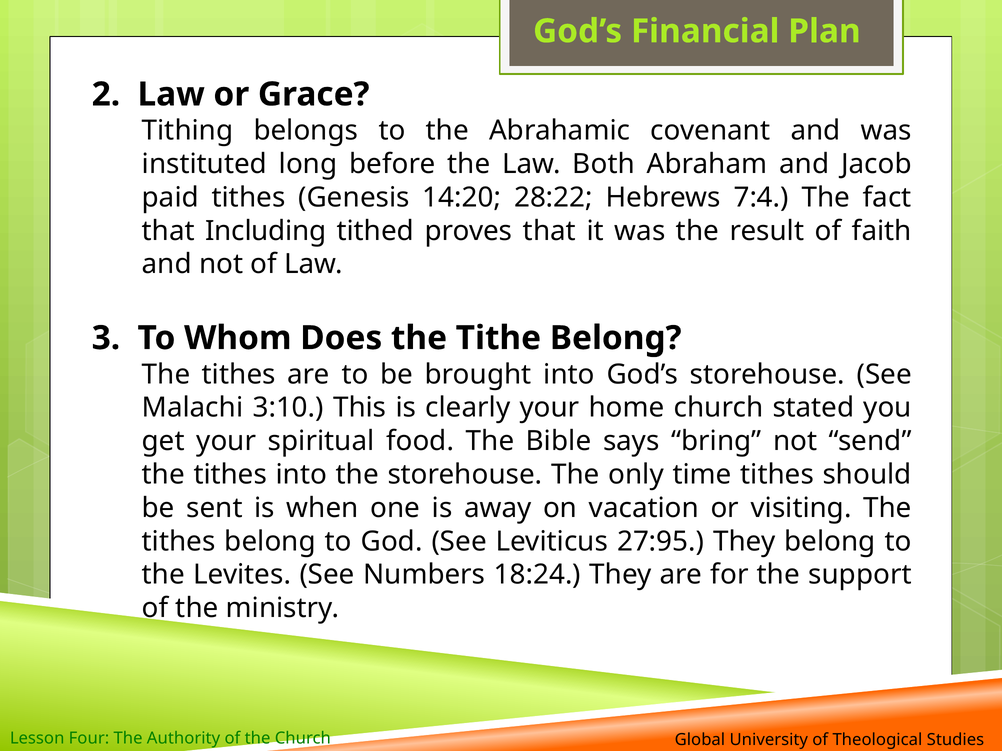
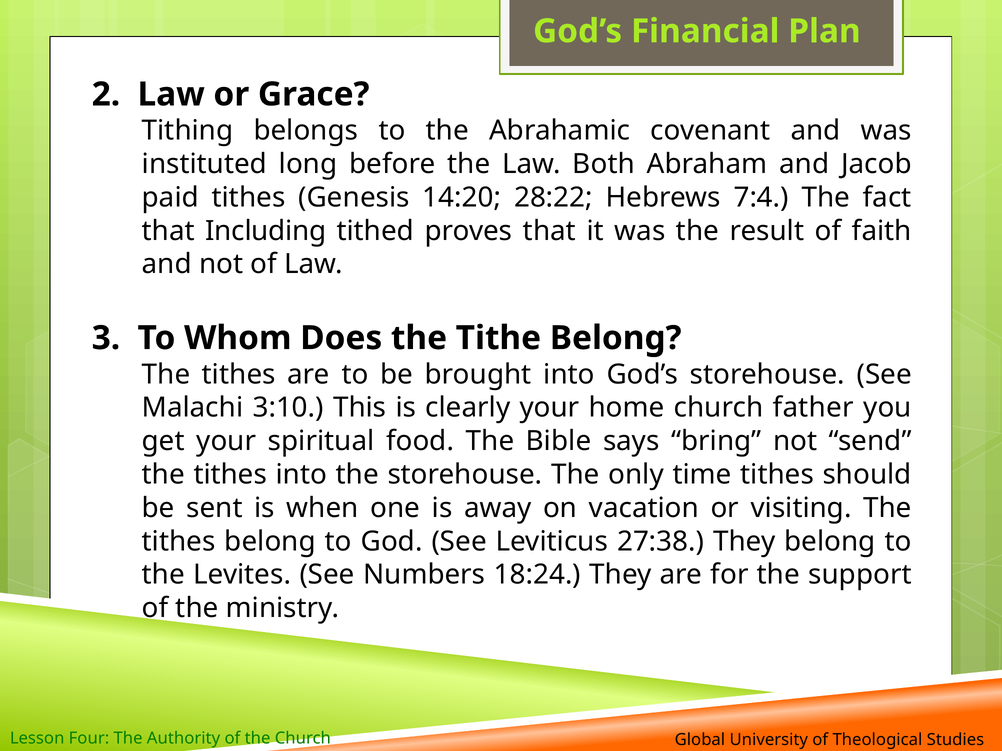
stated: stated -> father (813, 408)
27:95: 27:95 -> 27:38 (661, 542)
